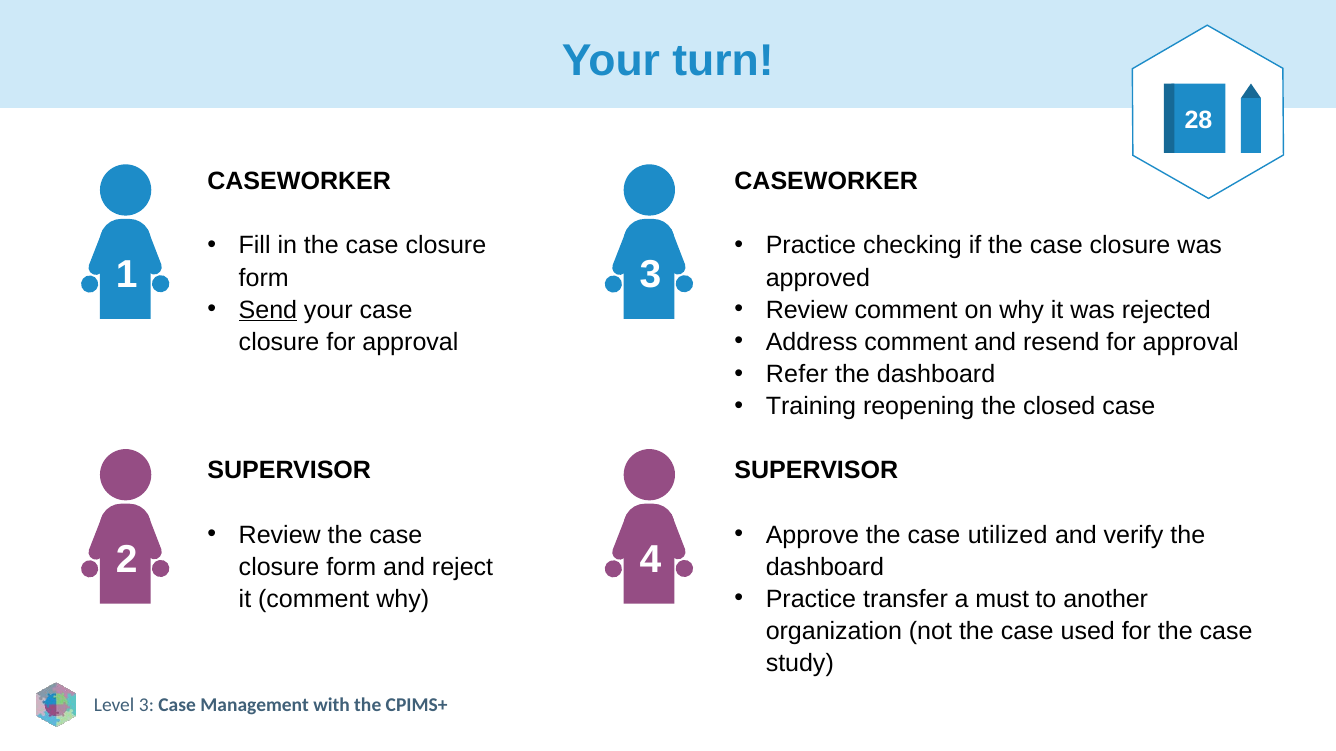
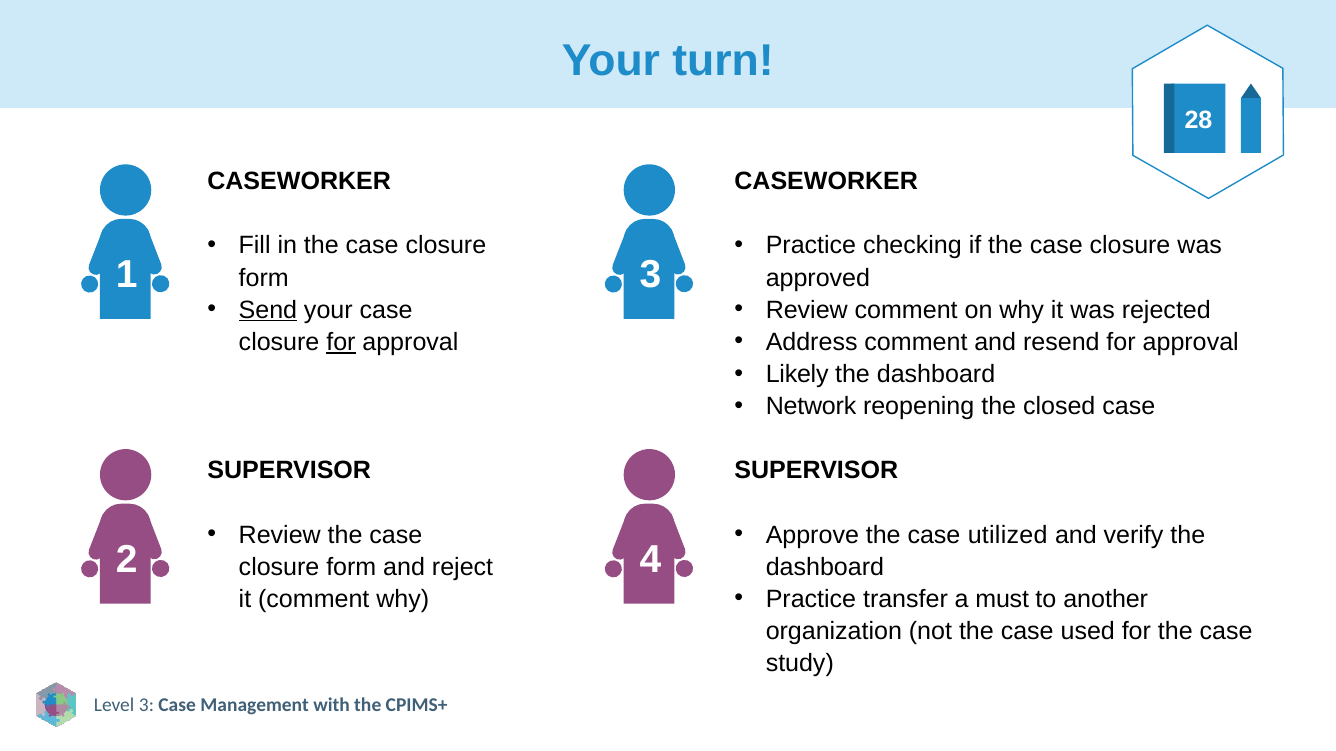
for underline: none -> present (341, 342)
Refer: Refer -> Likely (797, 374)
Training: Training -> Network (811, 407)
